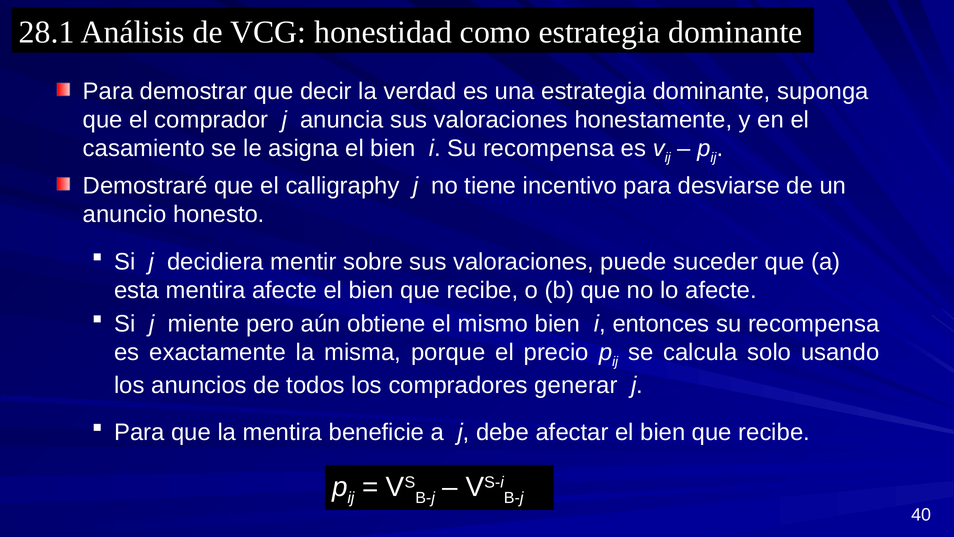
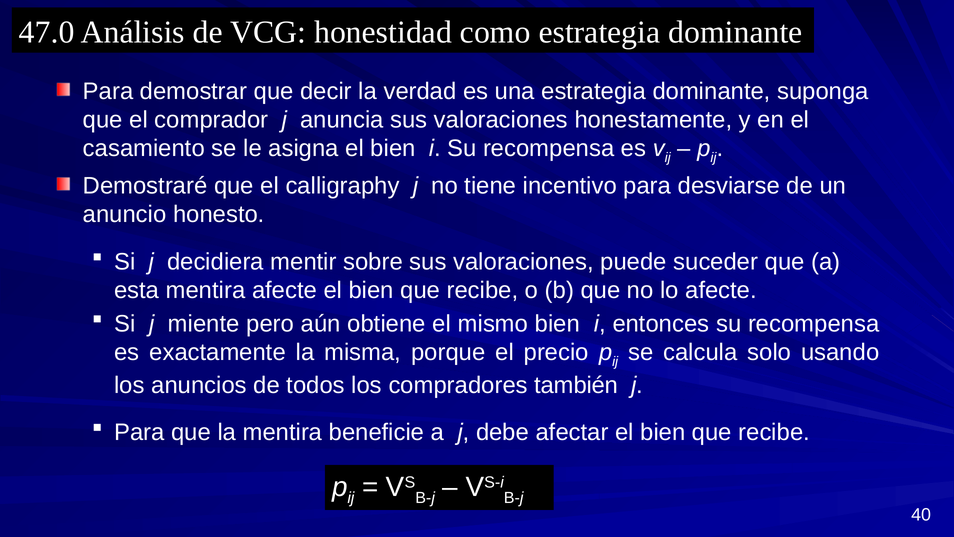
28.1: 28.1 -> 47.0 (47, 32)
generar: generar -> también (576, 385)
